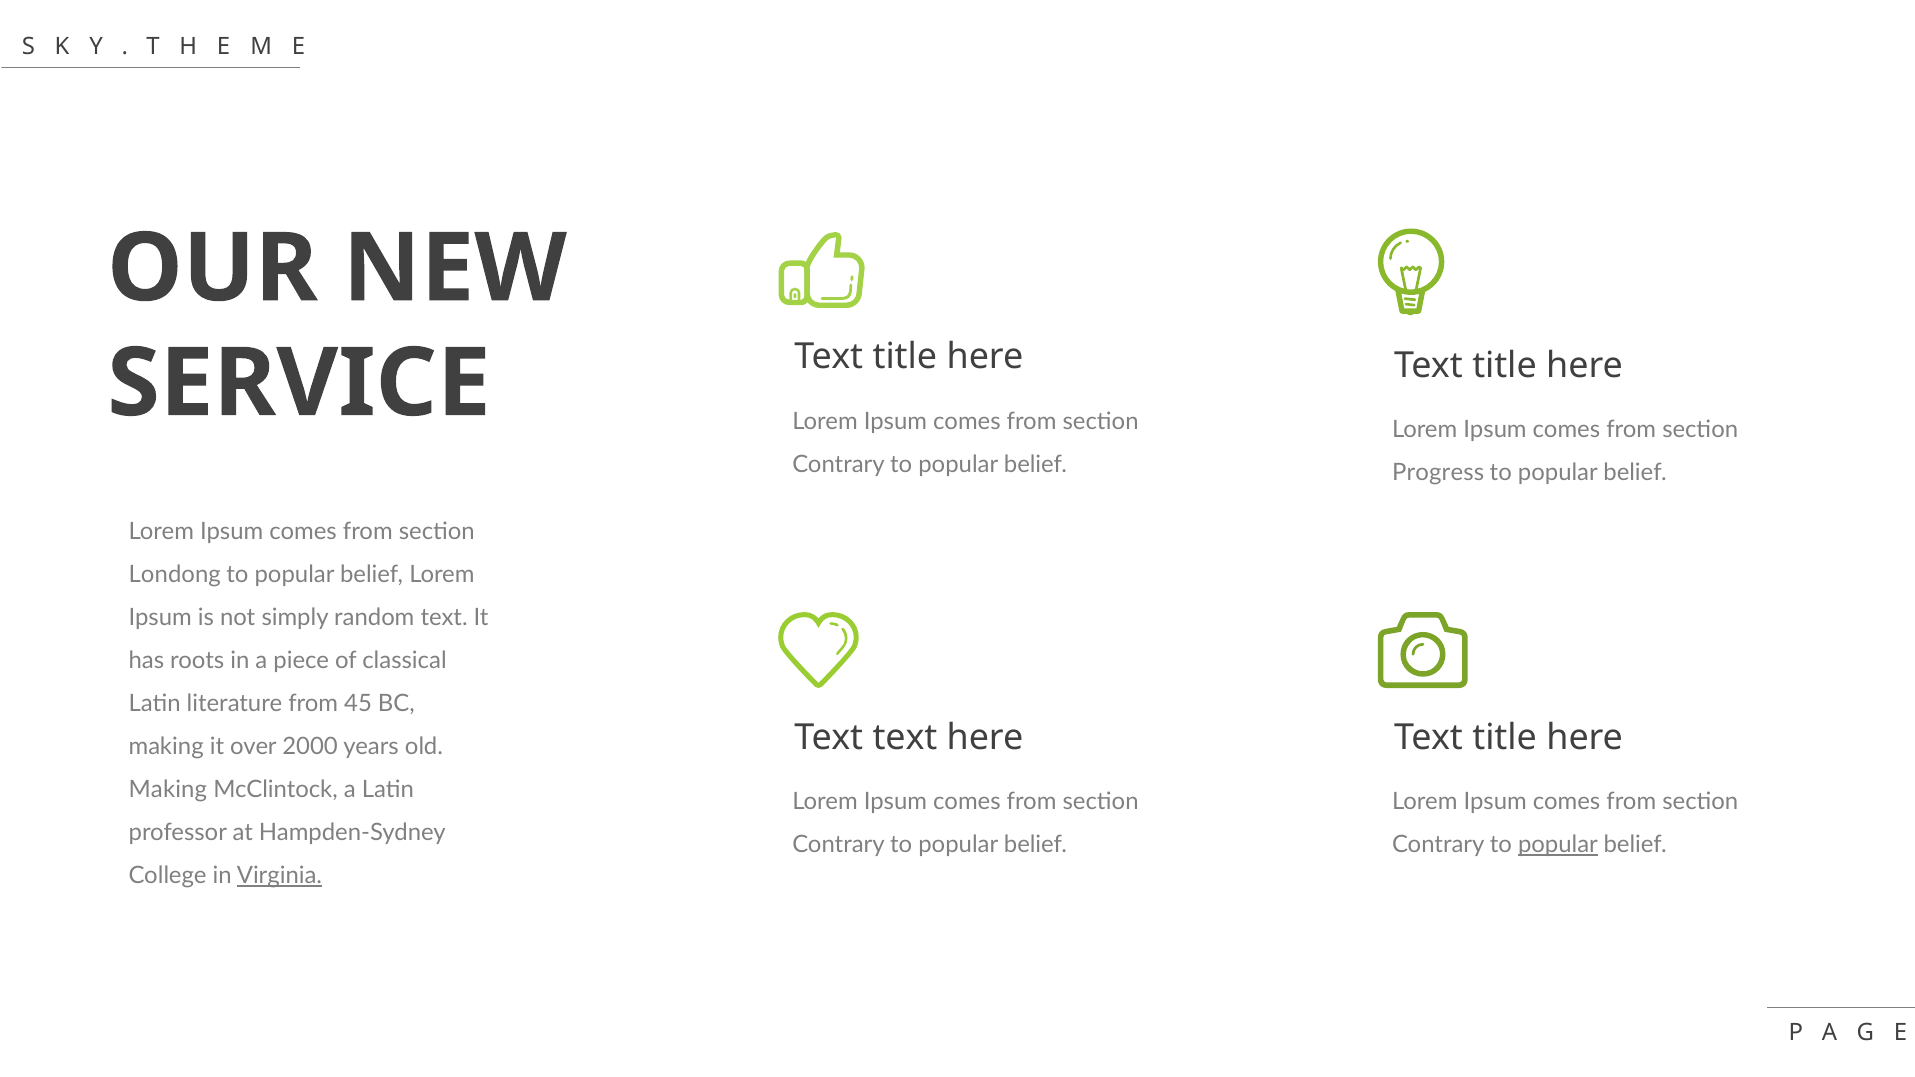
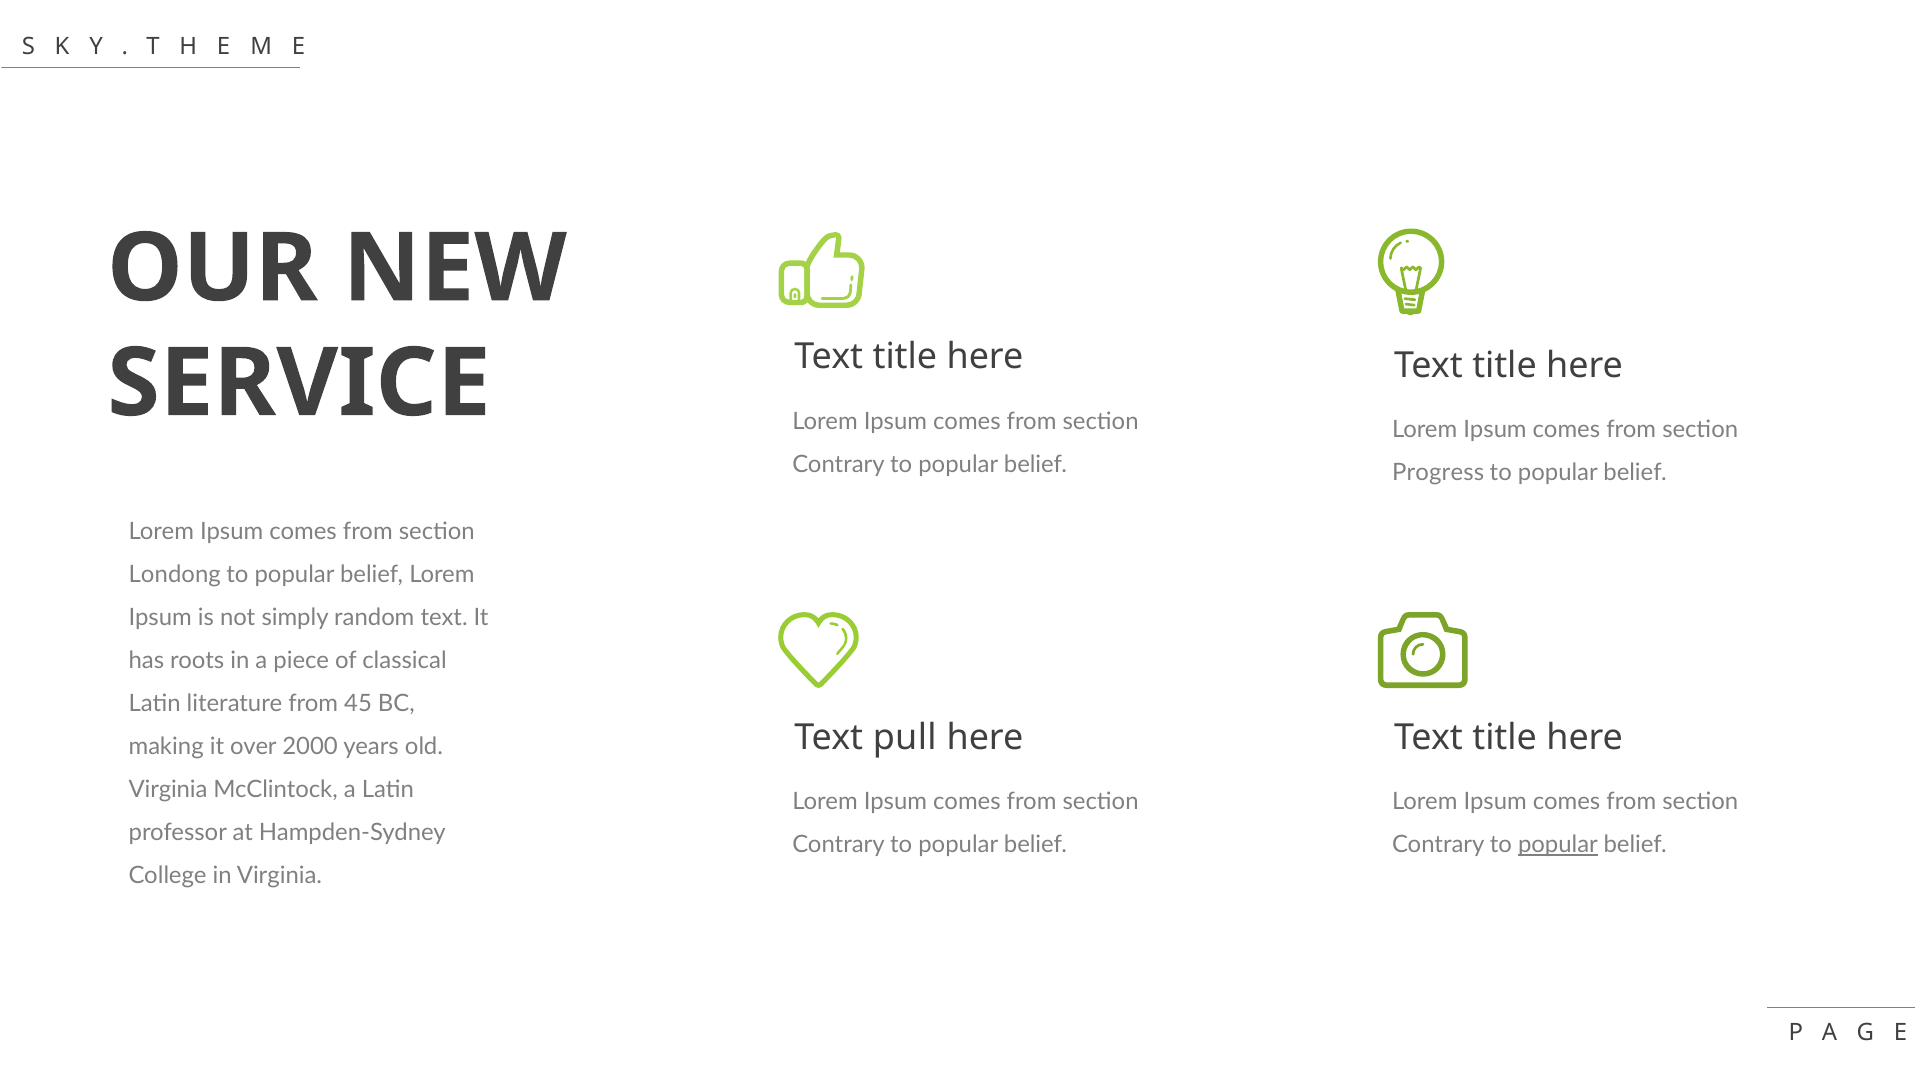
Text text: text -> pull (905, 737)
Making: Making -> Virginia (168, 790)
Virginia underline: present -> none (279, 876)
